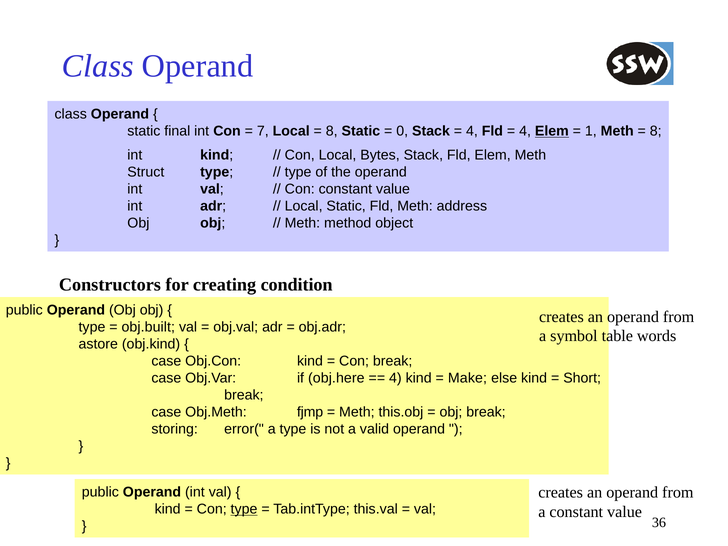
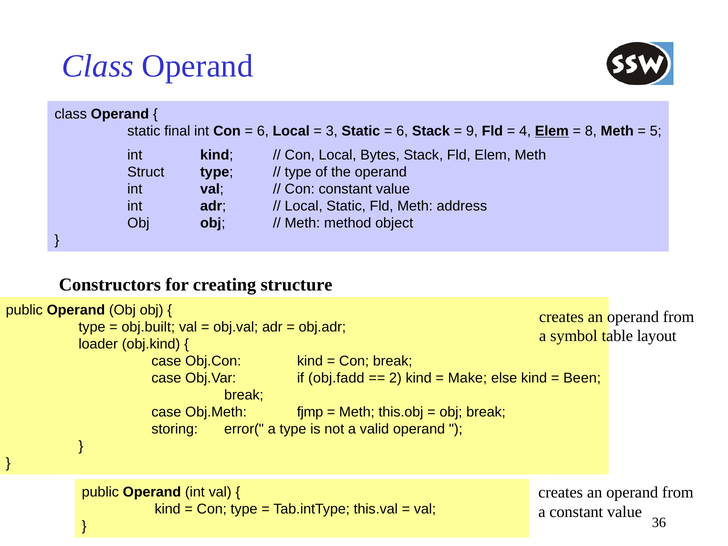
7: 7 -> 6 (263, 131)
8: 8 -> 3 (332, 131)
0: 0 -> 6 (402, 131)
4: 4 -> 9 (472, 131)
1: 1 -> 8 (591, 131)
8: 8 -> 5 (656, 131)
condition: condition -> structure (297, 285)
words: words -> layout (657, 336)
astore: astore -> loader (98, 344)
obj.here: obj.here -> obj.fadd (336, 378)
4: 4 -> 2 (395, 378)
Short: Short -> Been (582, 378)
type underline: present -> none (244, 509)
